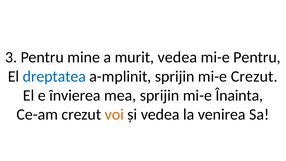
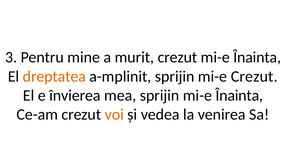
murit vedea: vedea -> crezut (177, 57)
Pentru: Pentru -> Înainta (257, 57)
dreptatea colour: blue -> orange (54, 76)
